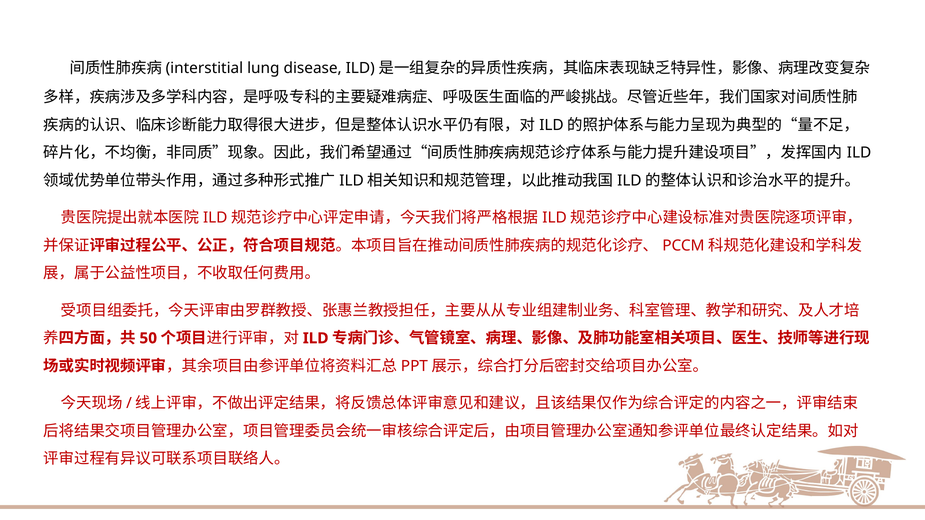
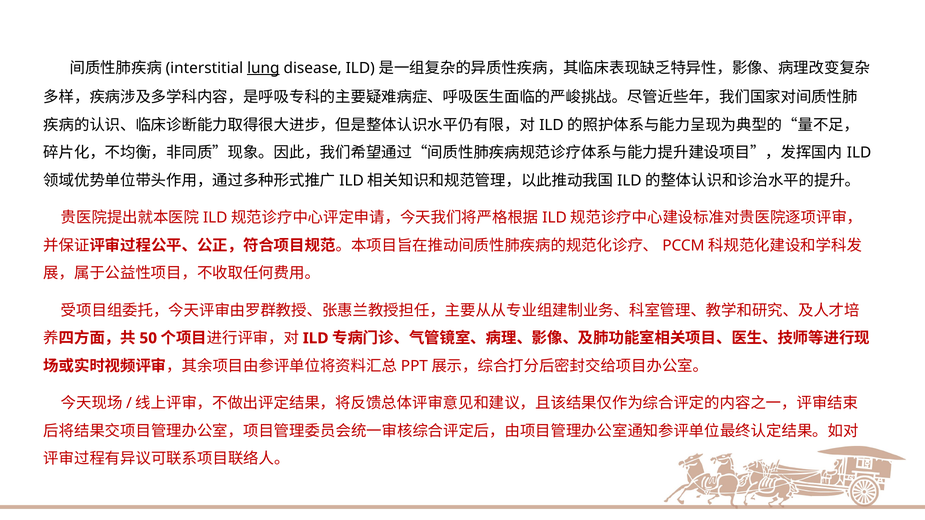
lung underline: none -> present (263, 68)
